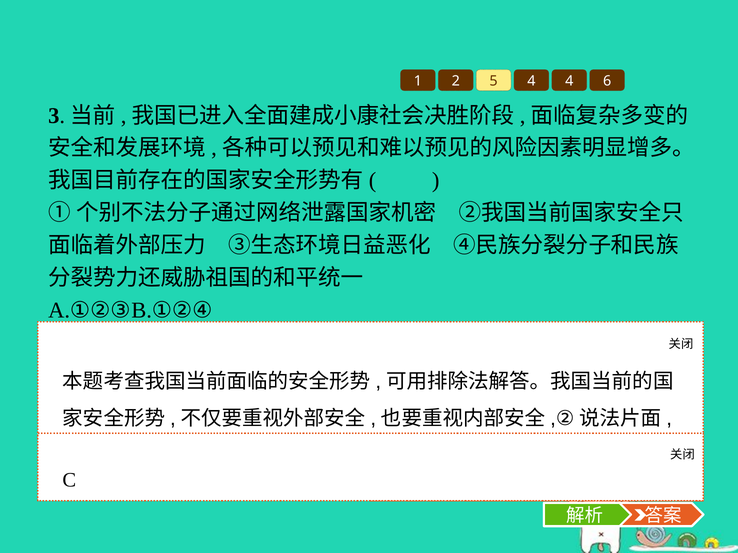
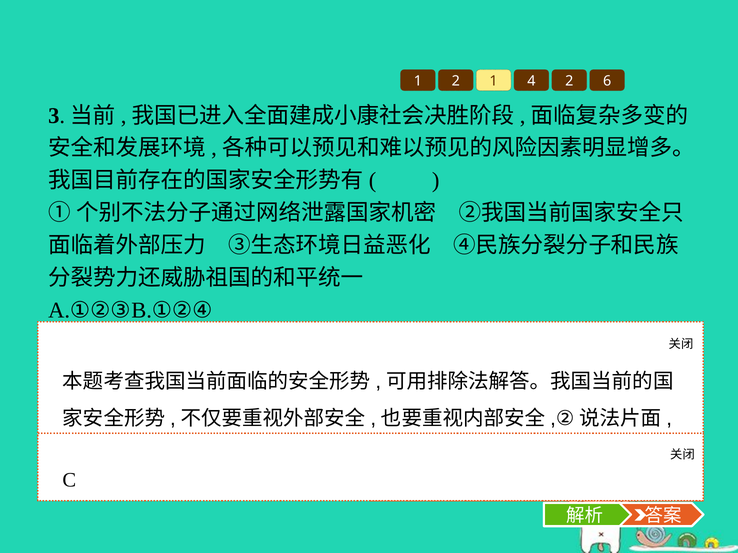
2 5: 5 -> 1 (494, 81)
4 4: 4 -> 2 (569, 81)
